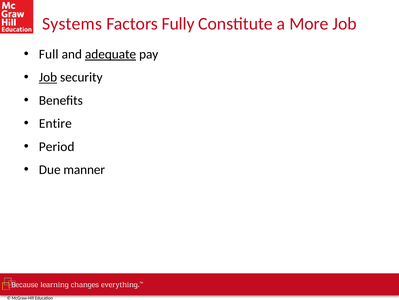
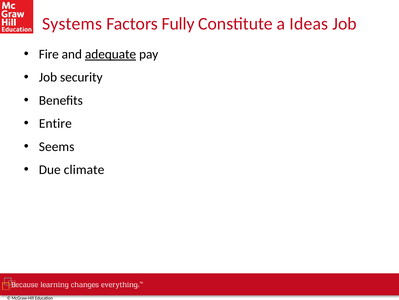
More: More -> Ideas (309, 24)
Full: Full -> Fire (49, 54)
Job underline: present -> none (48, 77)
Period: Period -> Seems (57, 146)
manner: manner -> climate (84, 169)
